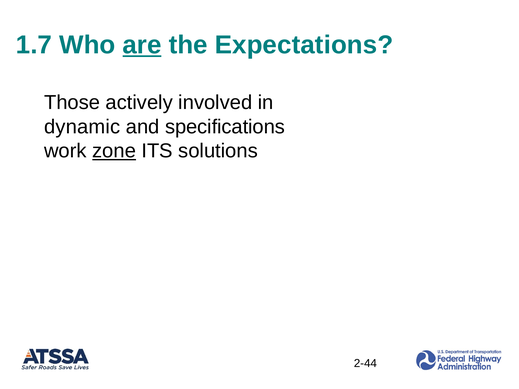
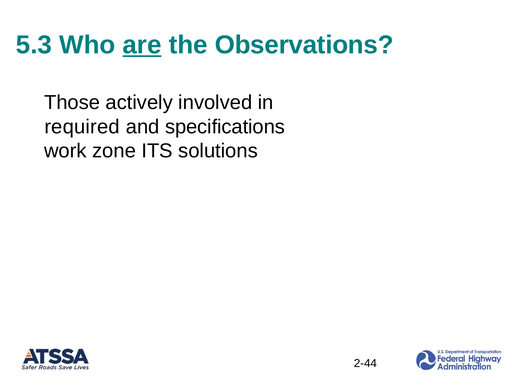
1.7: 1.7 -> 5.3 (34, 45)
Expectations: Expectations -> Observations (304, 45)
dynamic: dynamic -> required (82, 127)
zone underline: present -> none (114, 151)
